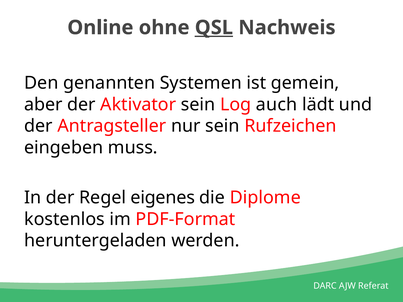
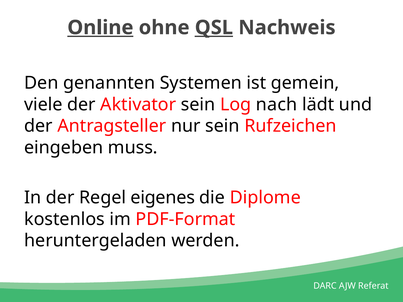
Online underline: none -> present (100, 28)
aber: aber -> viele (43, 105)
auch: auch -> nach (277, 105)
